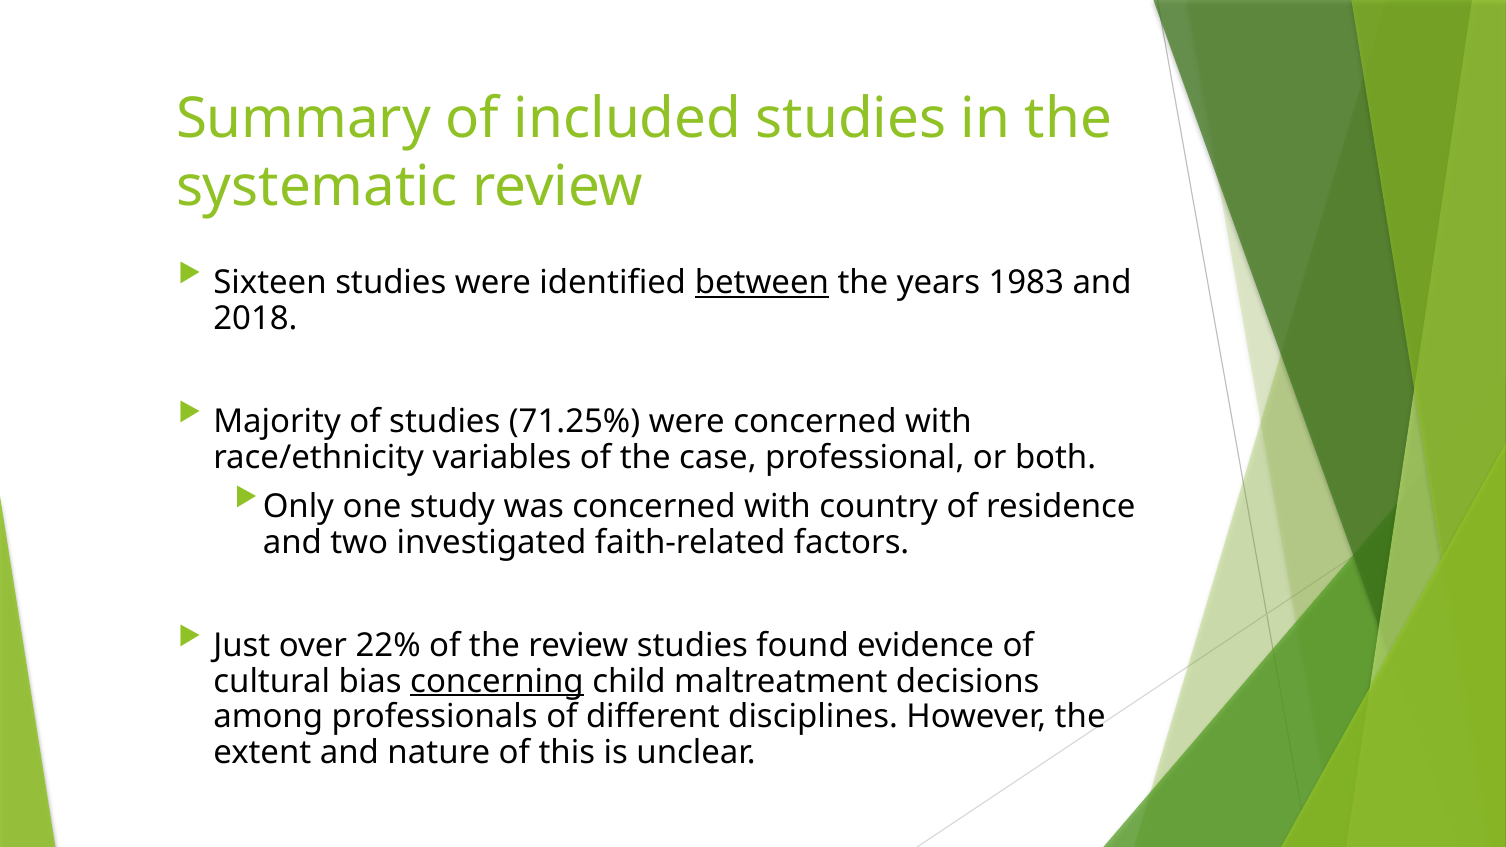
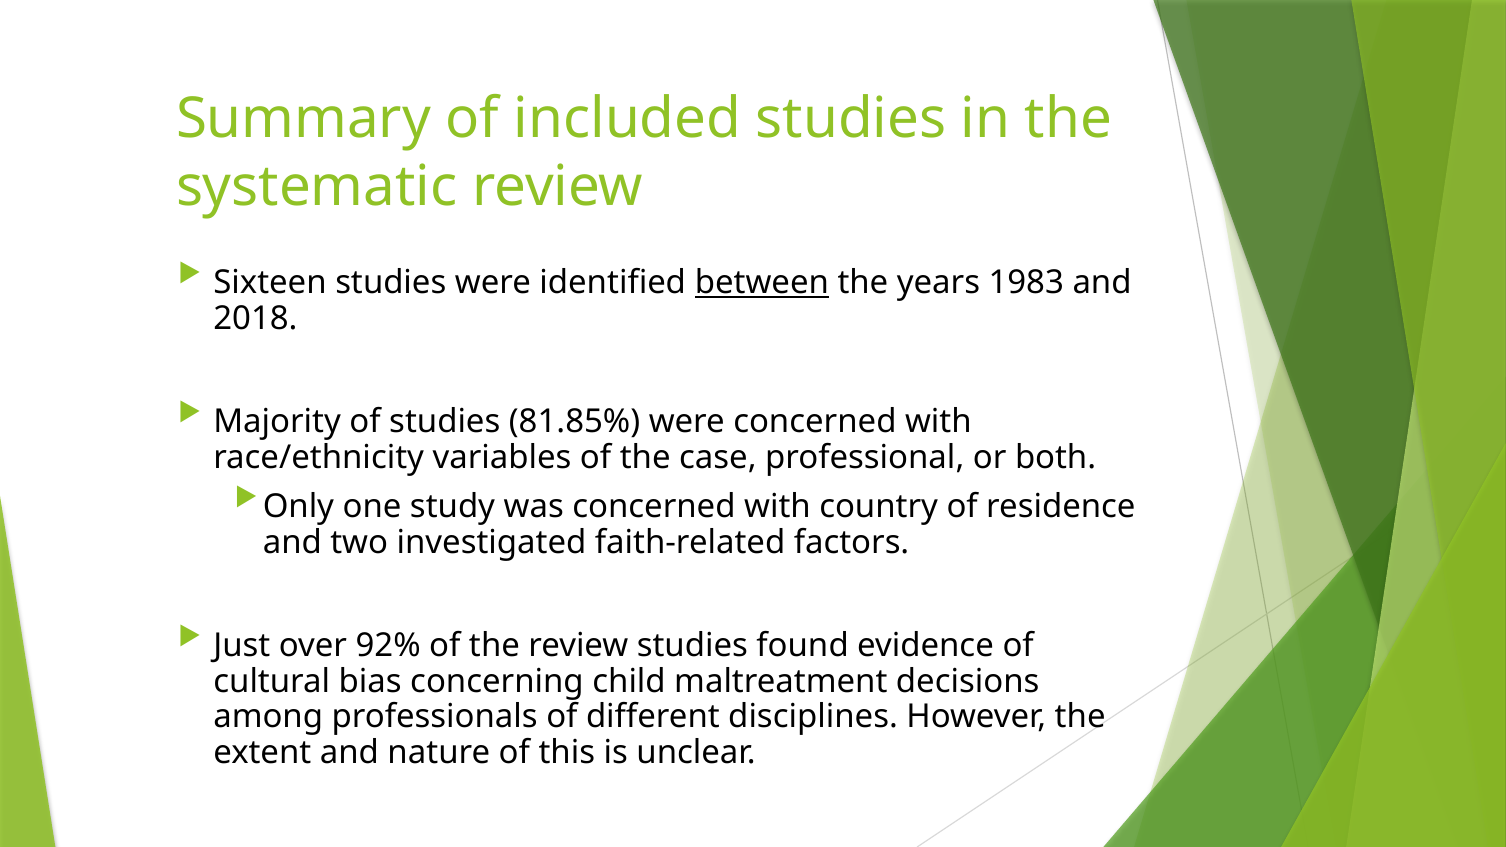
71.25%: 71.25% -> 81.85% (575, 422)
22%: 22% -> 92% (388, 646)
concerning underline: present -> none (497, 681)
